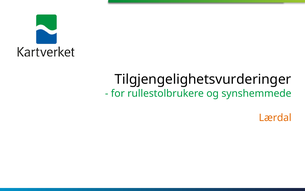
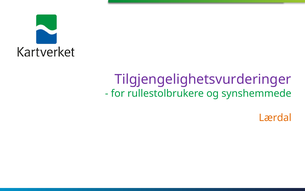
Tilgjengelighetsvurderinger colour: black -> purple (203, 79)
